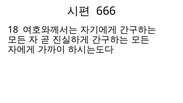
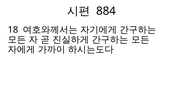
666: 666 -> 884 (106, 11)
